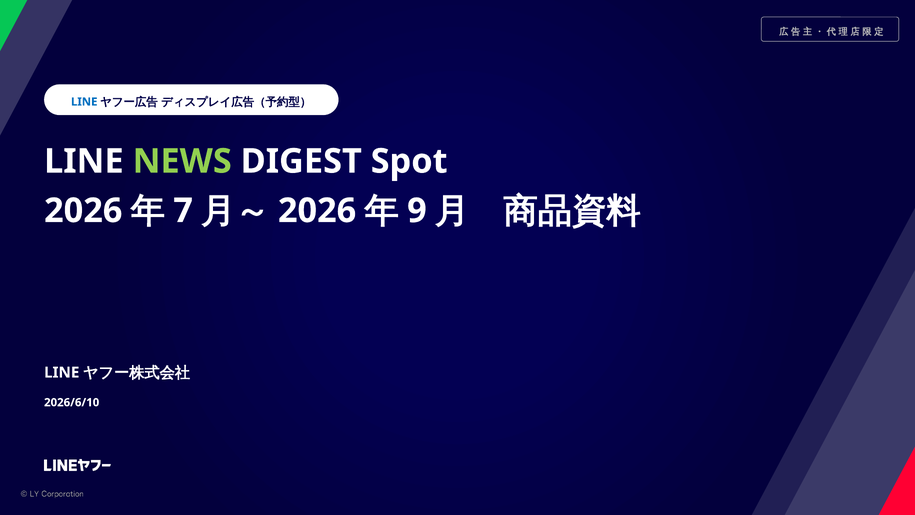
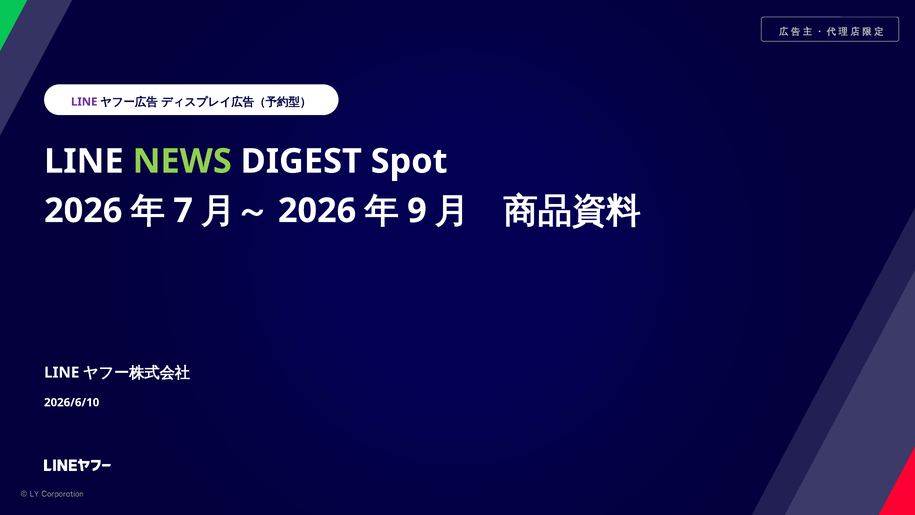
LINE colour: blue -> purple (84, 102)
